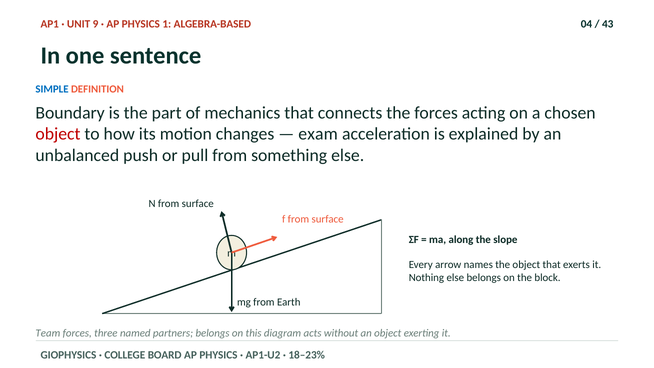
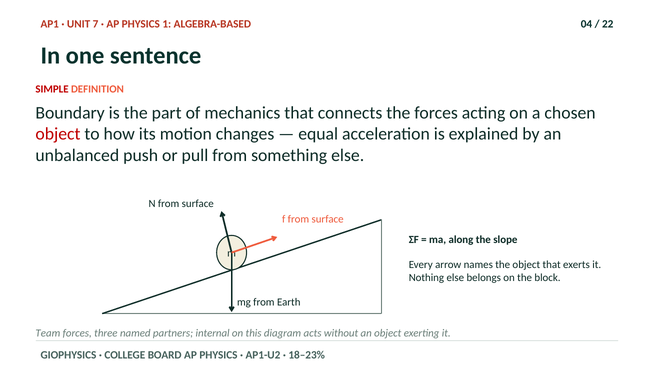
9: 9 -> 7 (96, 24)
43: 43 -> 22 (608, 24)
SIMPLE colour: blue -> red (52, 89)
exam: exam -> equal (318, 134)
partners belongs: belongs -> internal (213, 333)
